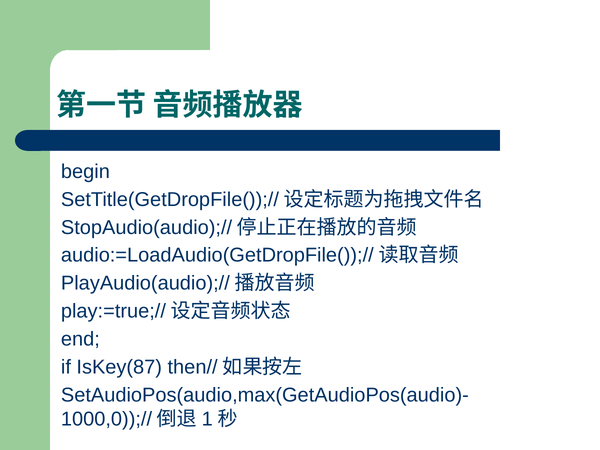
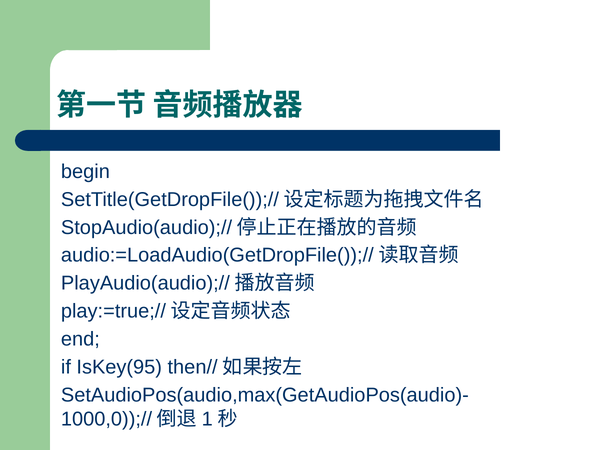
IsKey(87: IsKey(87 -> IsKey(95 (119, 367)
